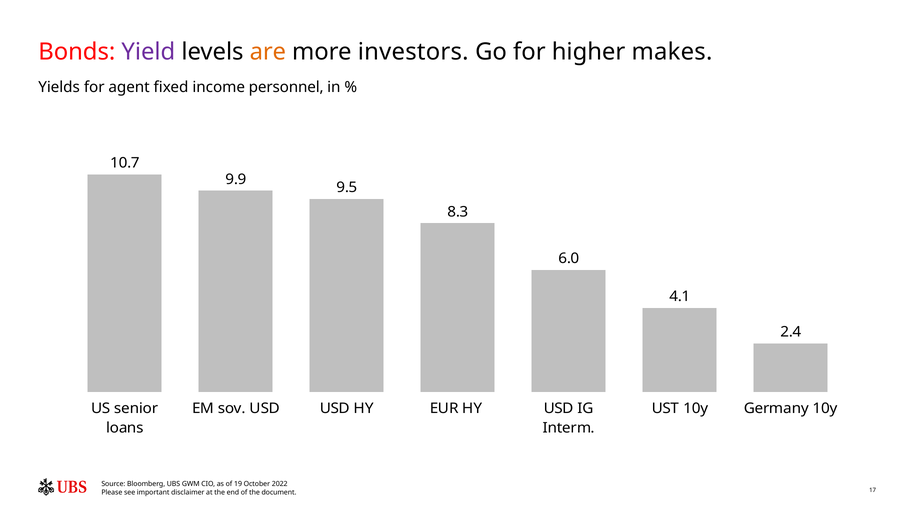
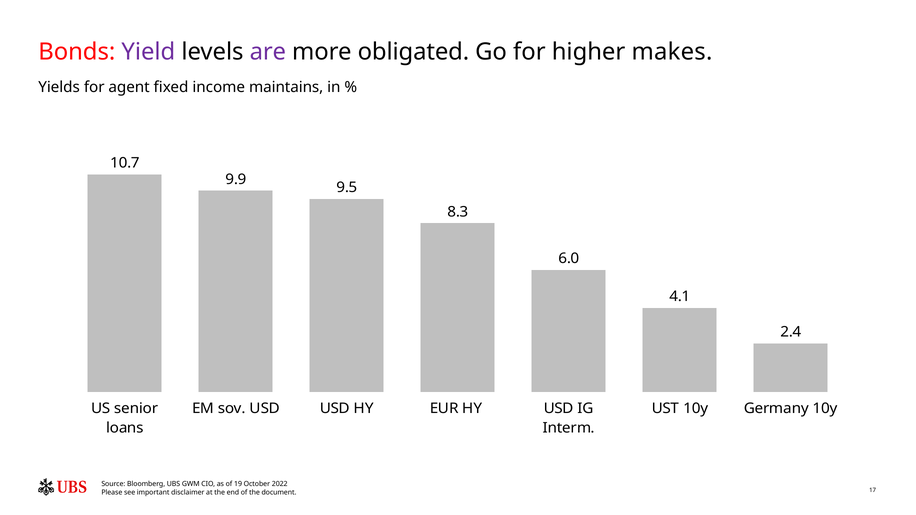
are colour: orange -> purple (268, 52)
investors: investors -> obligated (413, 52)
personnel: personnel -> maintains (286, 87)
